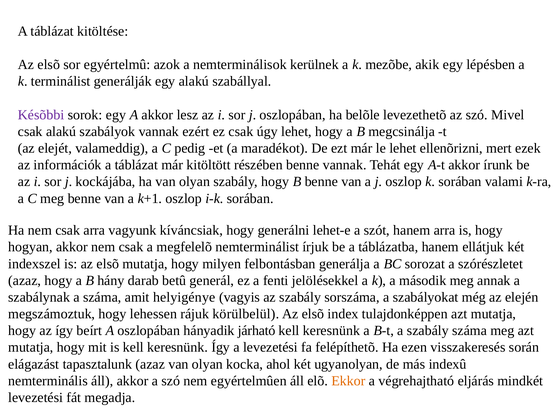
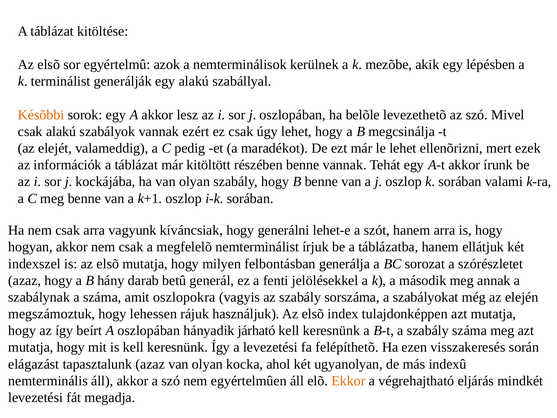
Késõbbi colour: purple -> orange (41, 115)
helyigénye: helyigénye -> oszlopokra (184, 297)
körülbelül: körülbelül -> használjuk (246, 314)
